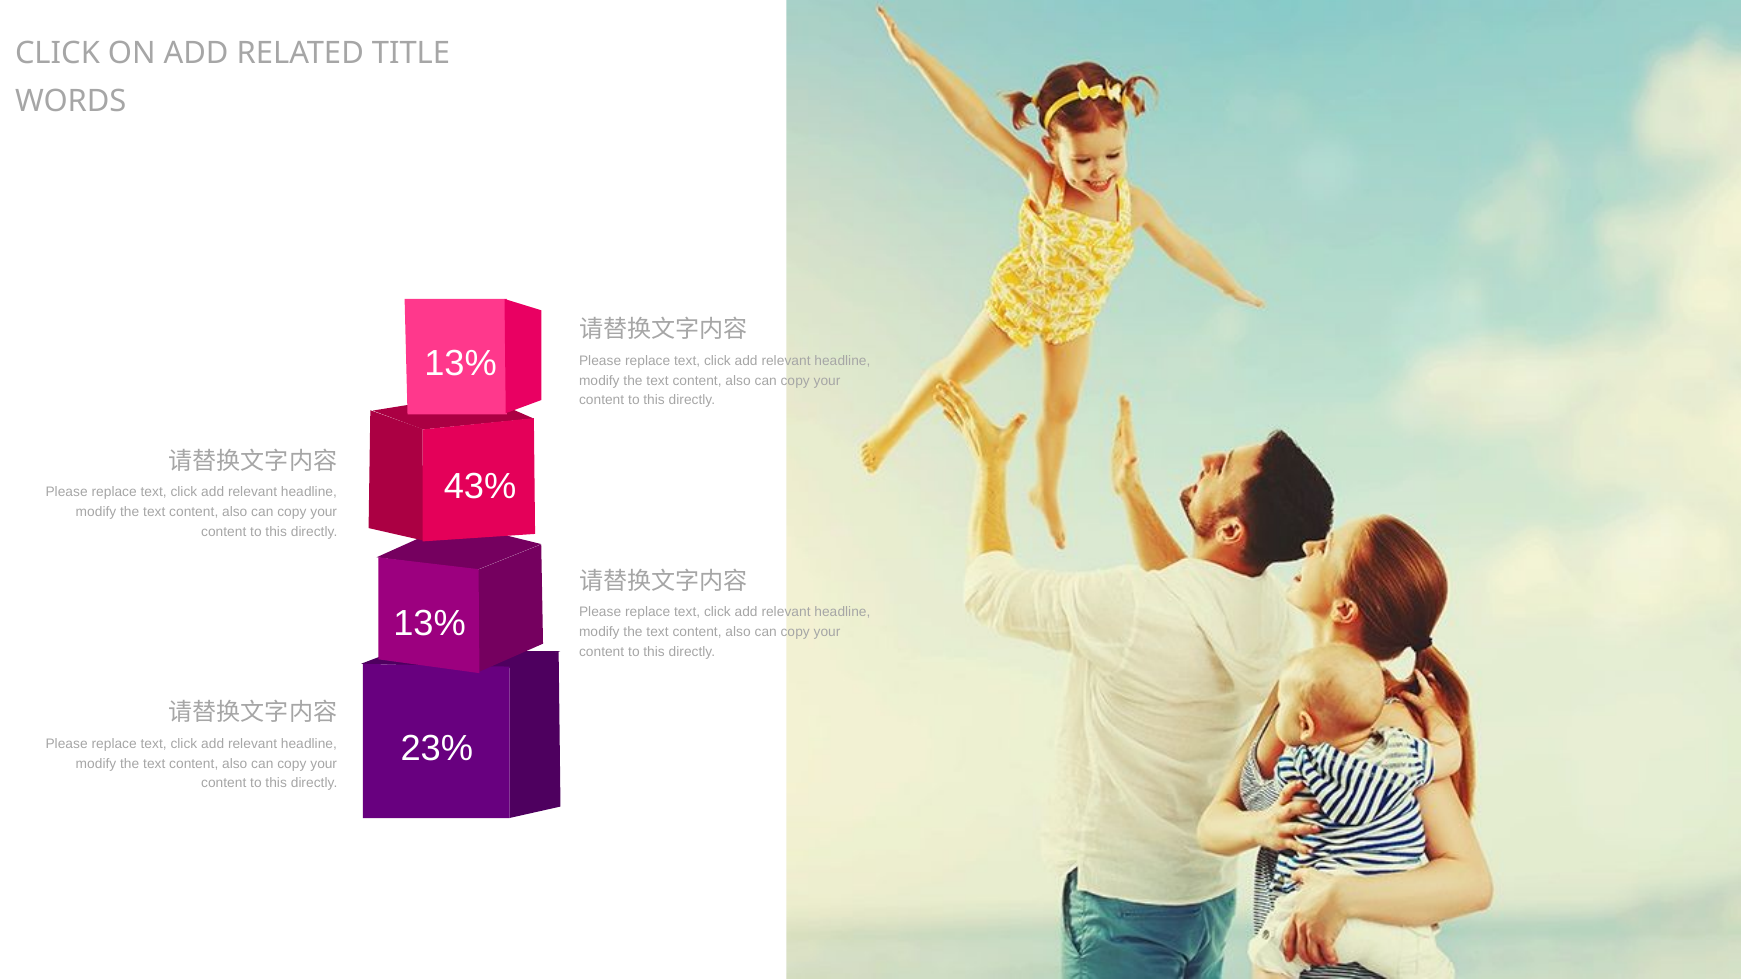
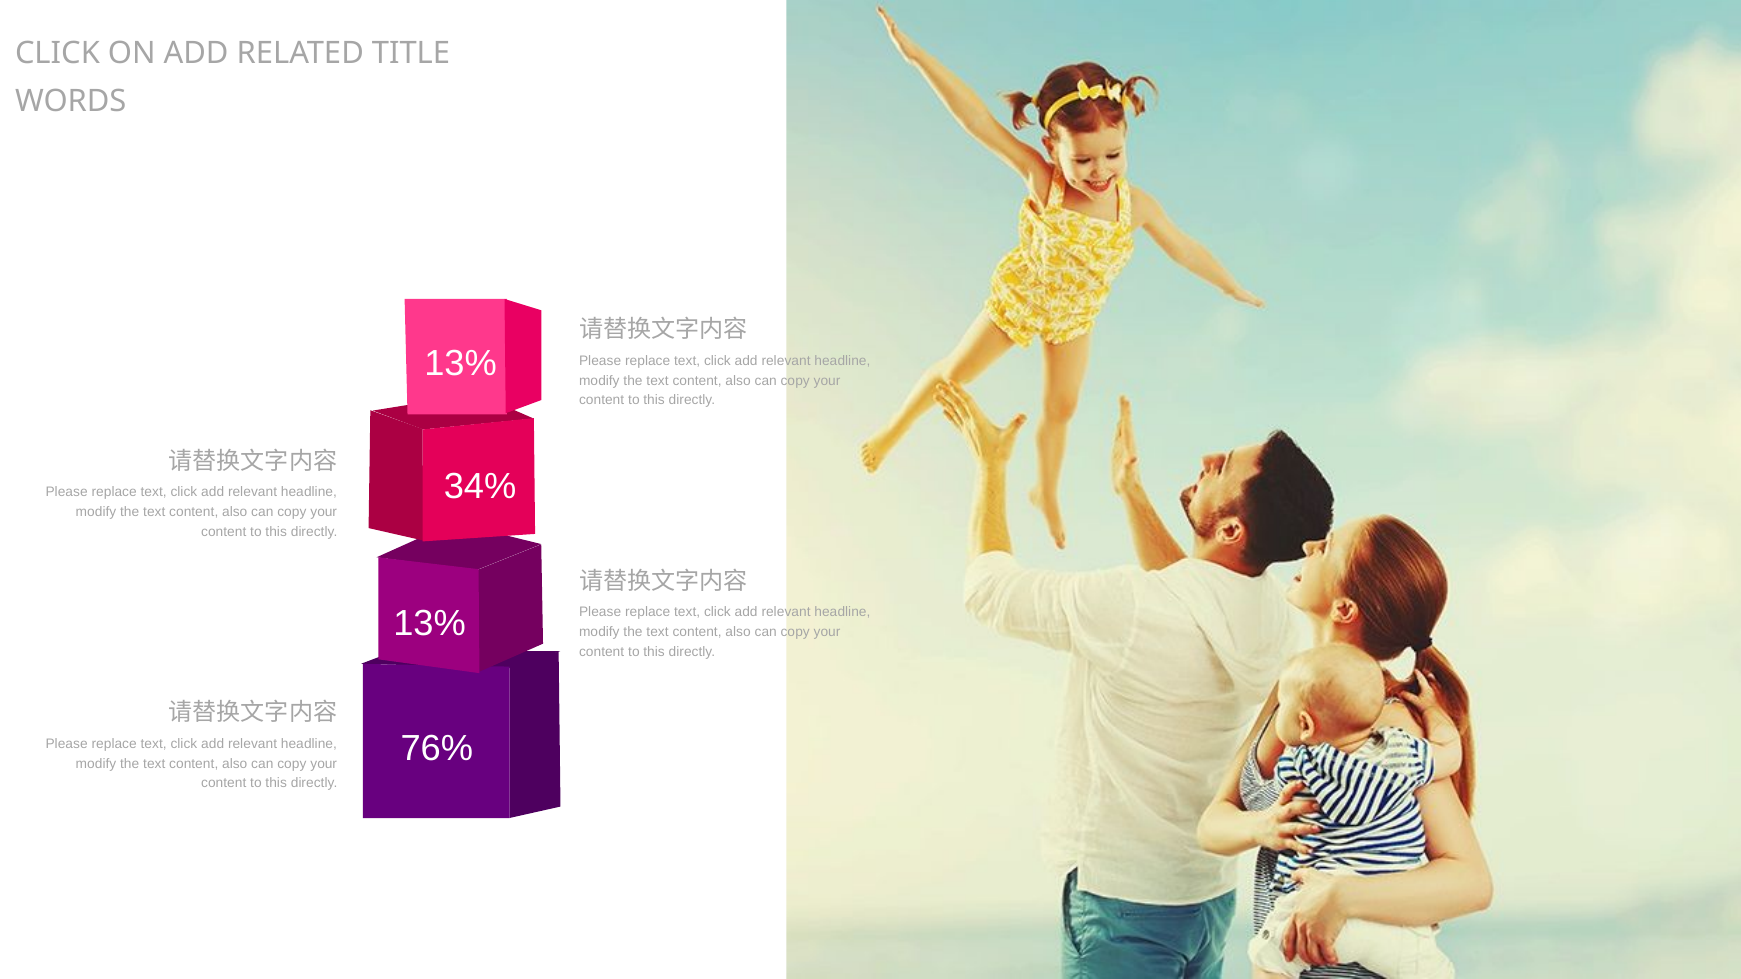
43%: 43% -> 34% (480, 487)
23%: 23% -> 76% (437, 748)
